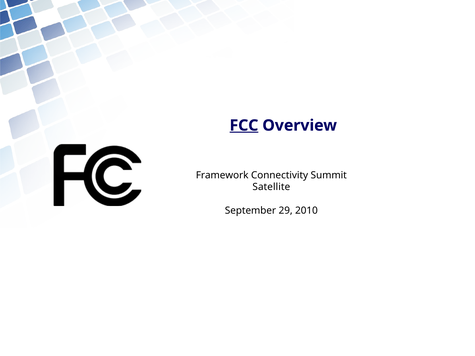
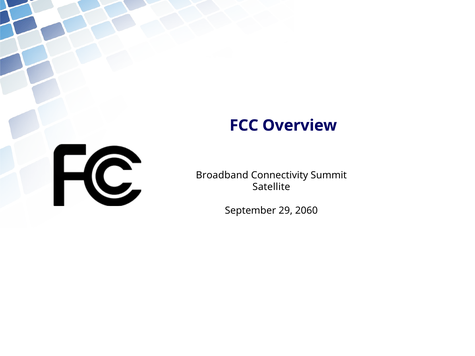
FCC underline: present -> none (244, 126)
Framework: Framework -> Broadband (222, 175)
2010: 2010 -> 2060 (306, 211)
